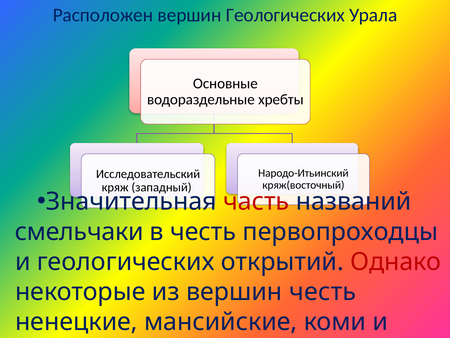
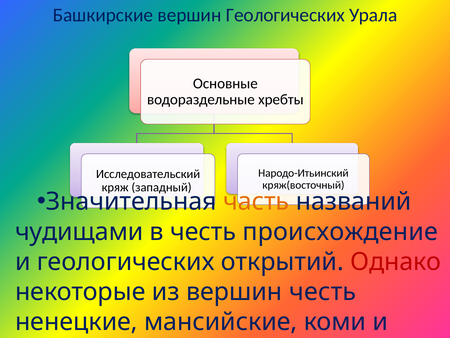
Расположен: Расположен -> Башкирские (103, 15)
часть colour: red -> orange (256, 201)
смельчаки: смельчаки -> чудищами (79, 231)
первопроходцы: первопроходцы -> происхождение (340, 231)
